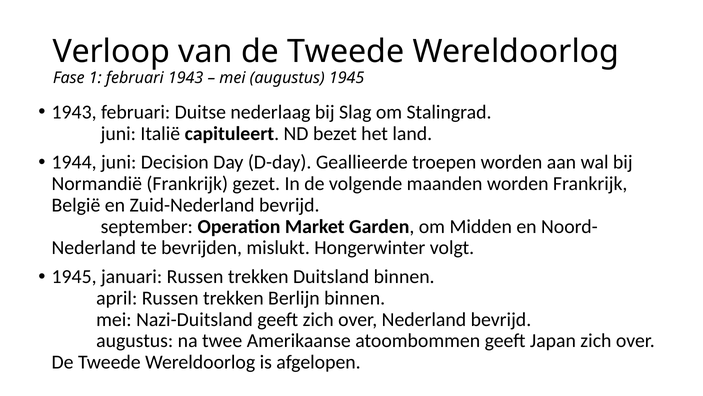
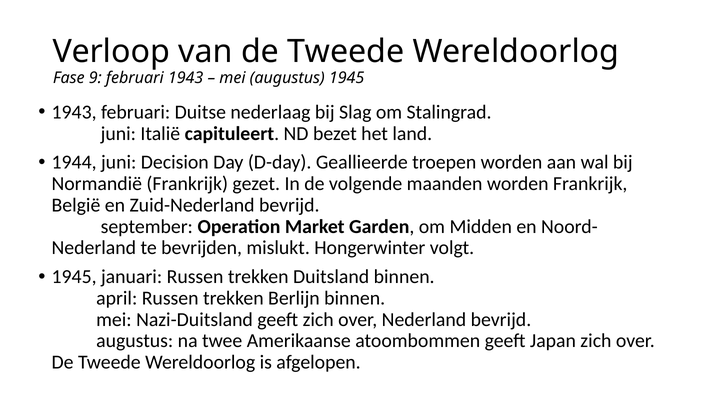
1: 1 -> 9 (95, 78)
